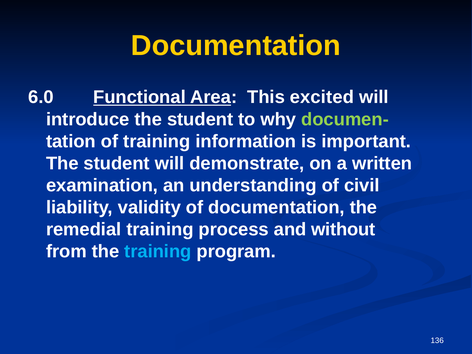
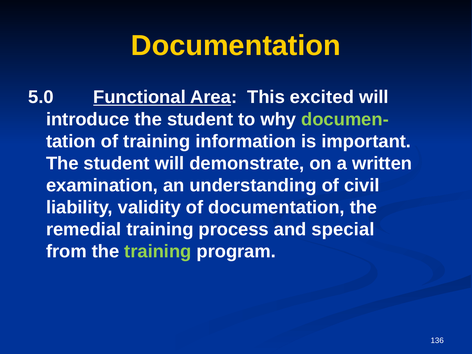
6.0: 6.0 -> 5.0 (41, 97)
without: without -> special (343, 229)
training colour: light blue -> light green (158, 252)
